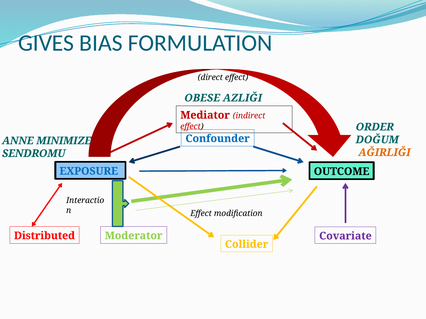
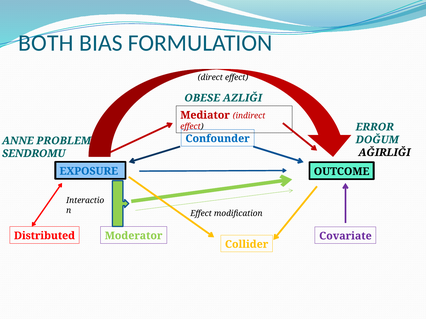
GIVES: GIVES -> BOTH (46, 43)
ORDER: ORDER -> ERROR (375, 127)
MINIMIZE: MINIMIZE -> PROBLEM (64, 141)
AĞIRLIĞI colour: orange -> black (384, 153)
